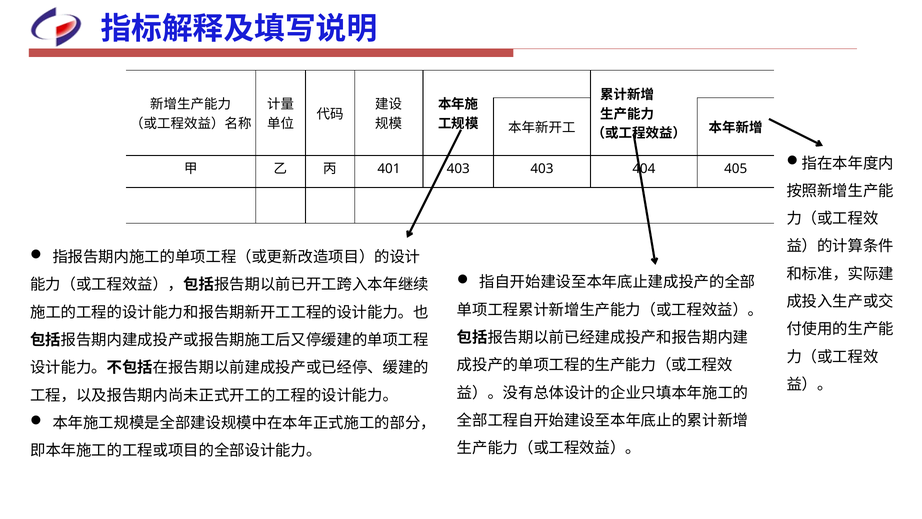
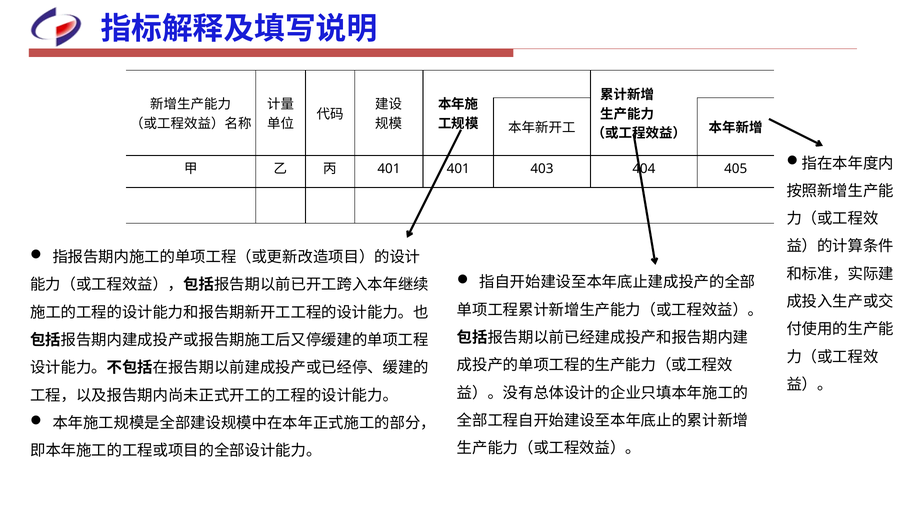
401 403: 403 -> 401 (458, 169)
